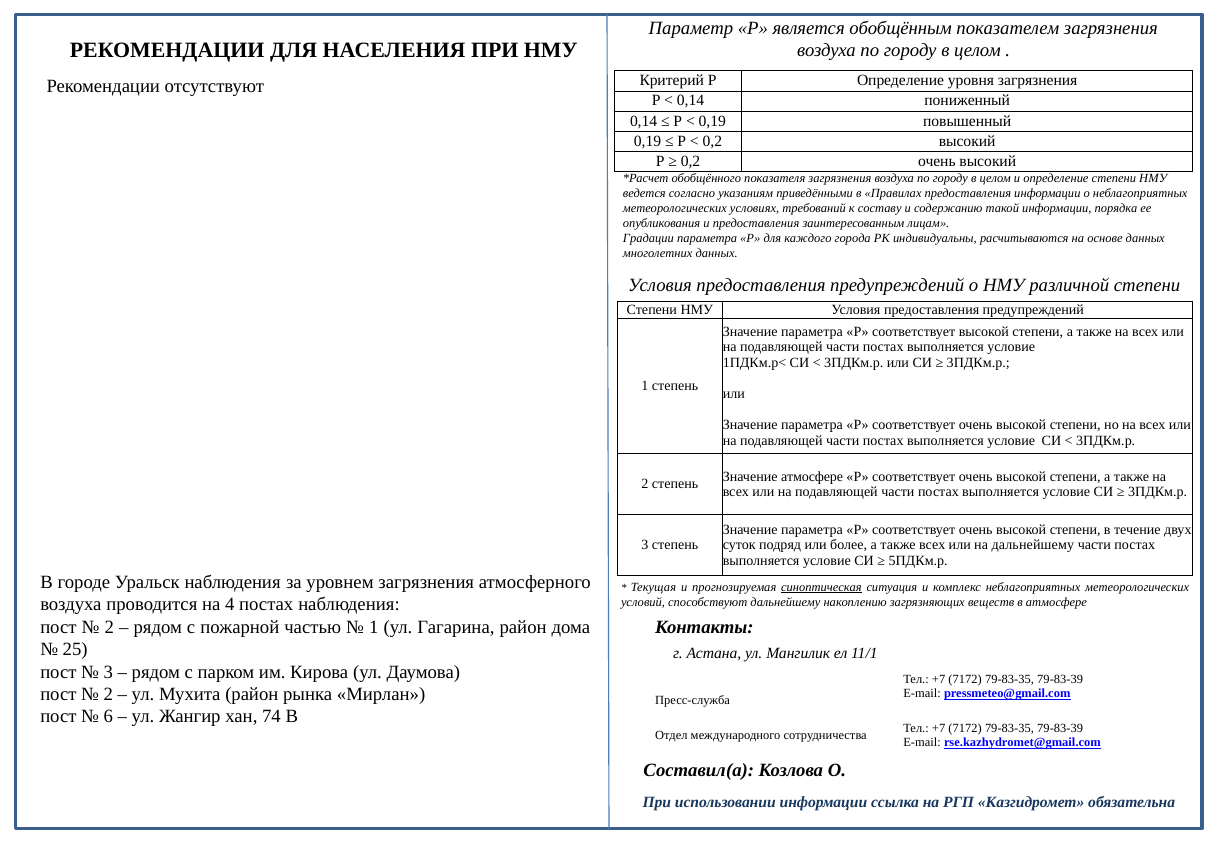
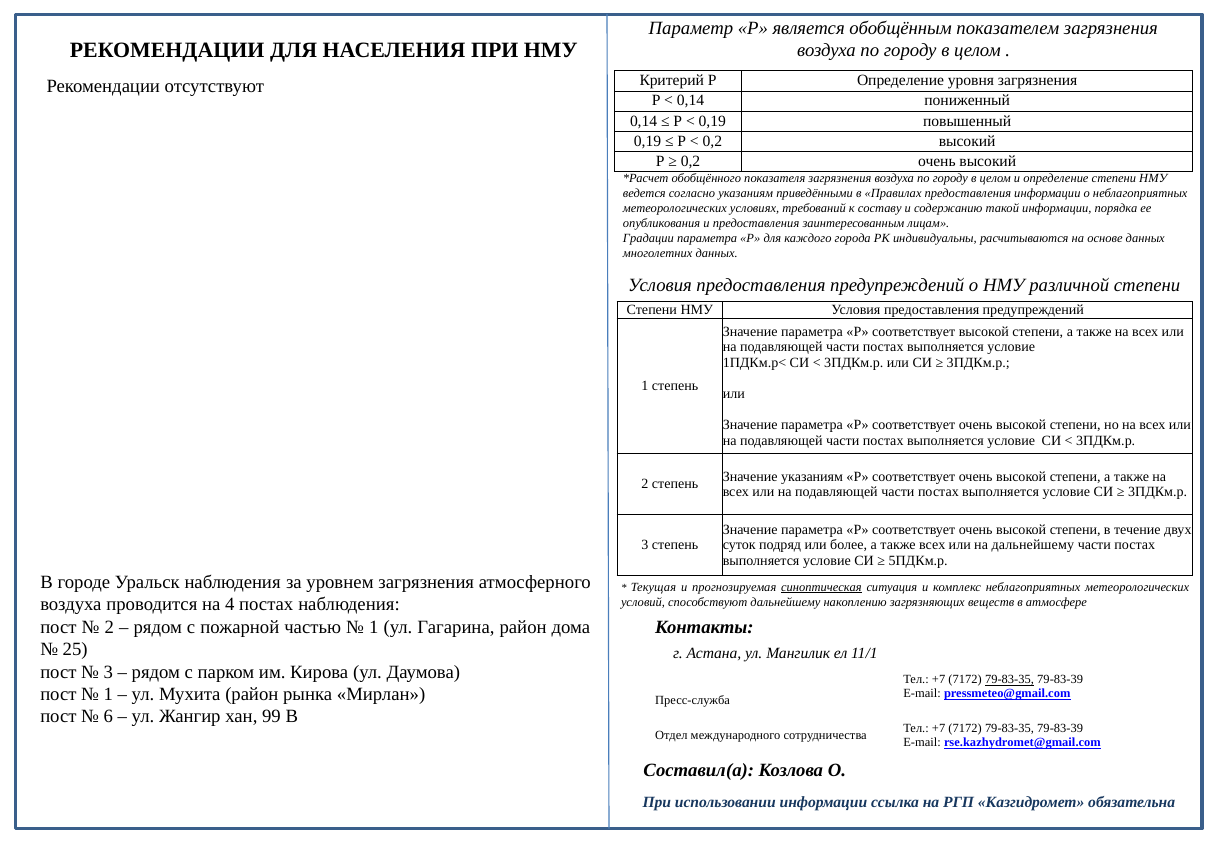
Значение атмосфере: атмосфере -> указаниям (812, 477)
79-83-35 underline: none -> present (1010, 680)
2: 2 -> 1 (108, 695)
74: 74 -> 99 (271, 717)
